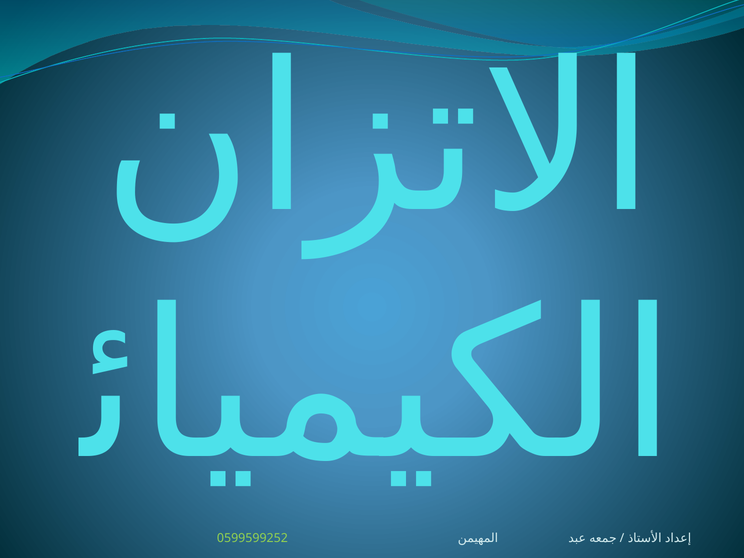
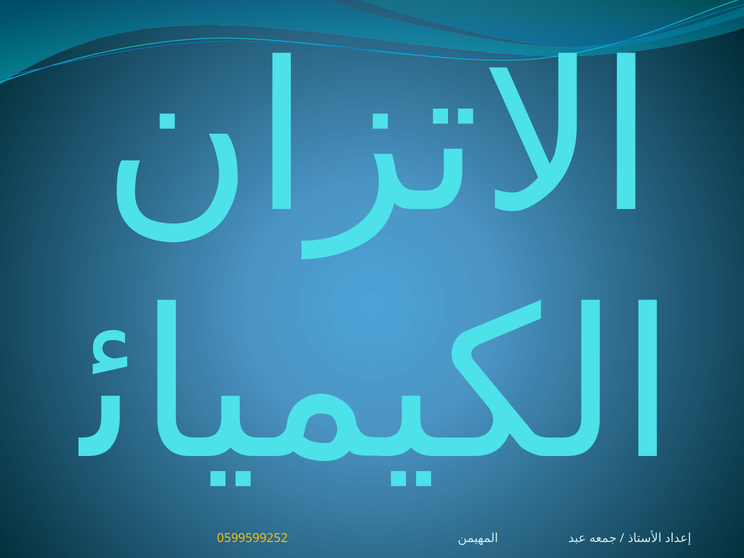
0599599252 colour: light green -> yellow (252, 538)
